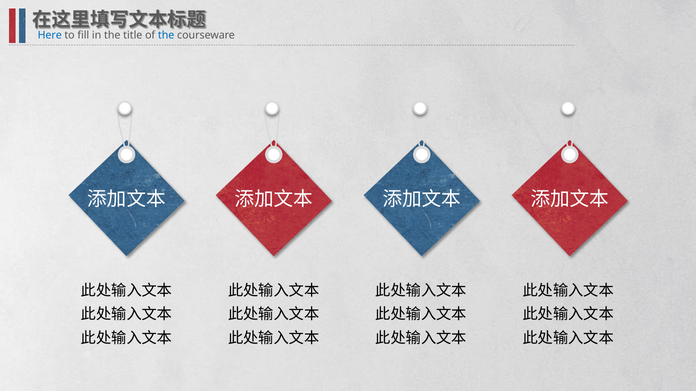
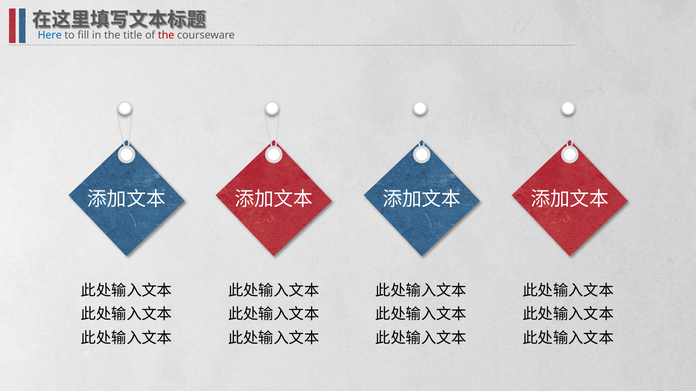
the colour: blue -> red (166, 35)
